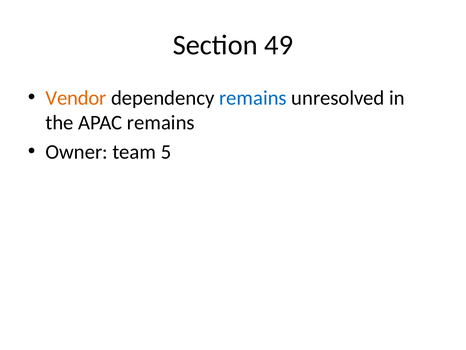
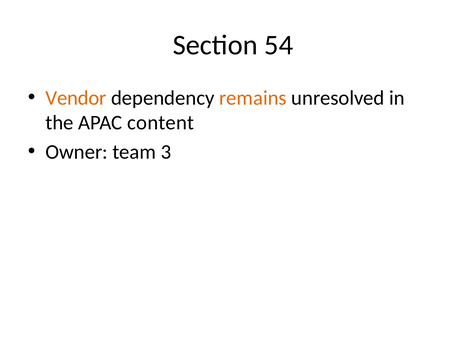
49: 49 -> 54 (279, 45)
remains colour: blue -> orange (253, 98)
APAC remains: remains -> content (161, 123)
5: 5 -> 3 (166, 152)
